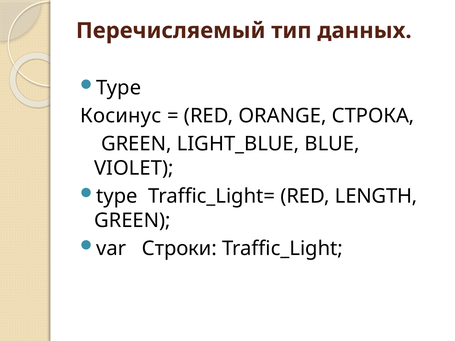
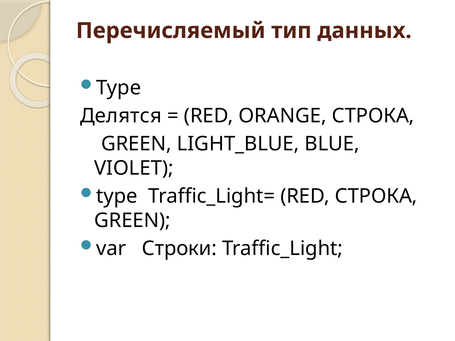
Косинус: Косинус -> Делятся (121, 116)
RED LENGTH: LENGTH -> СТРОКА (376, 196)
